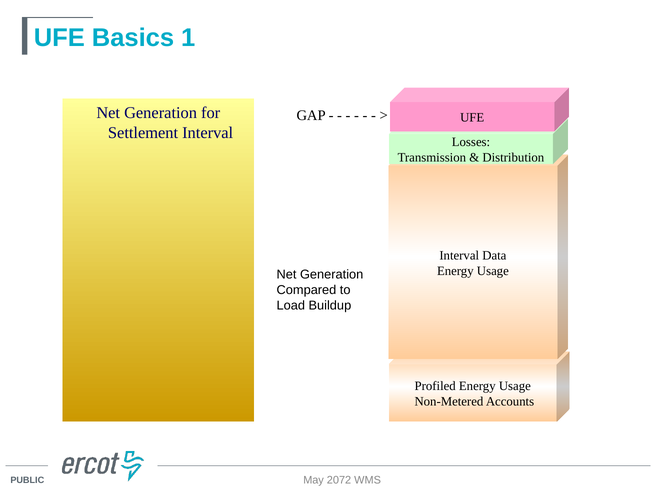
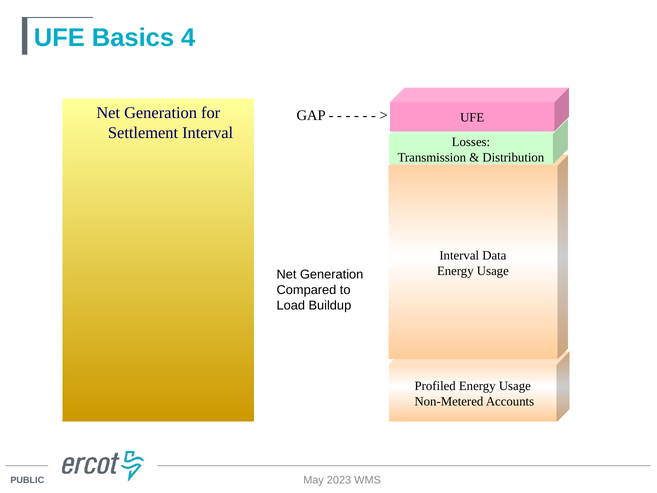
1: 1 -> 4 (188, 38)
2072: 2072 -> 2023 (339, 480)
